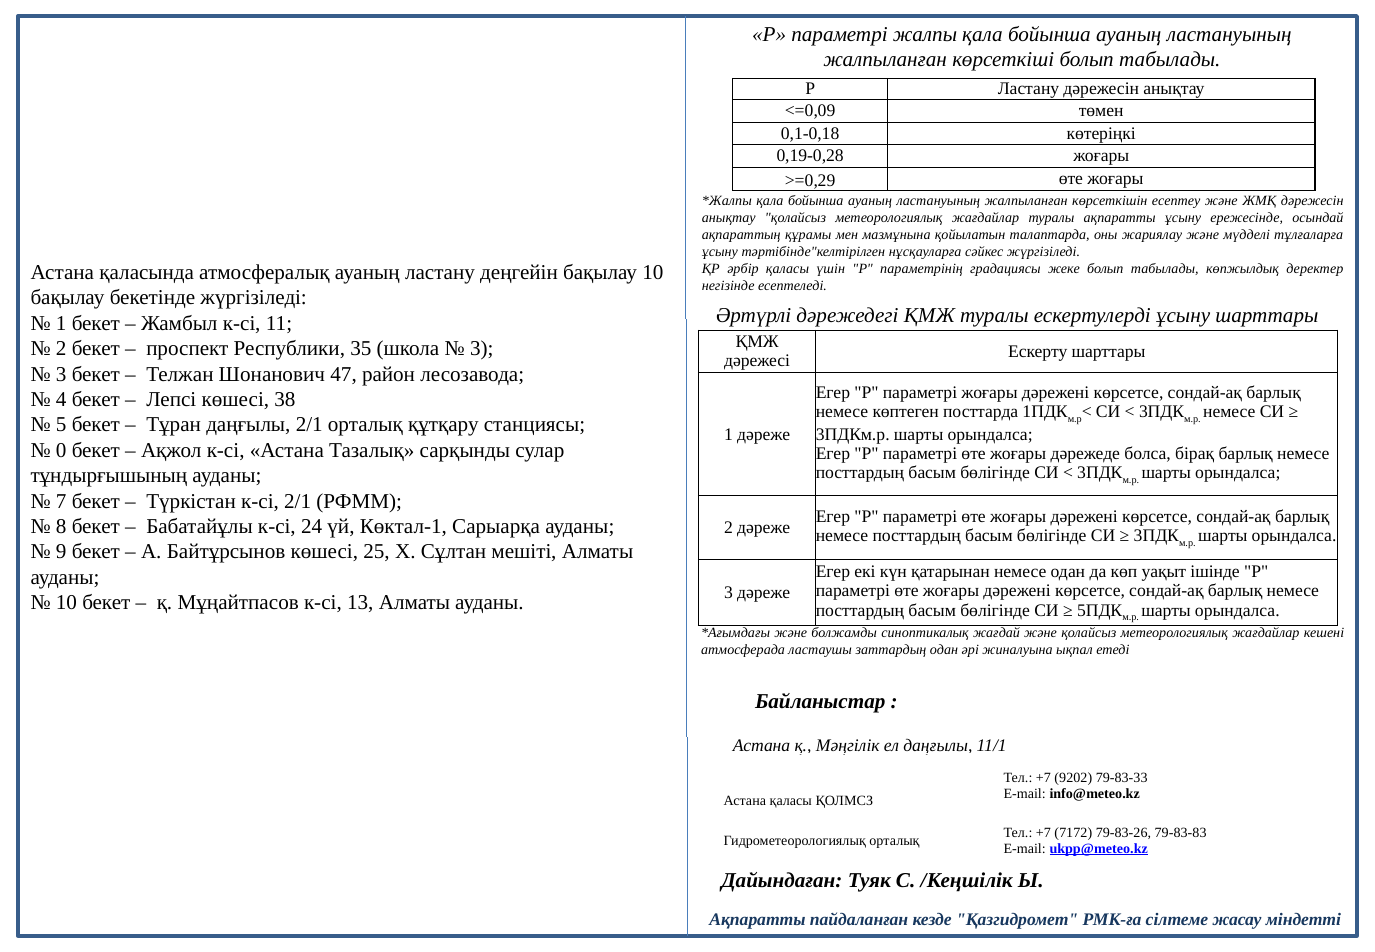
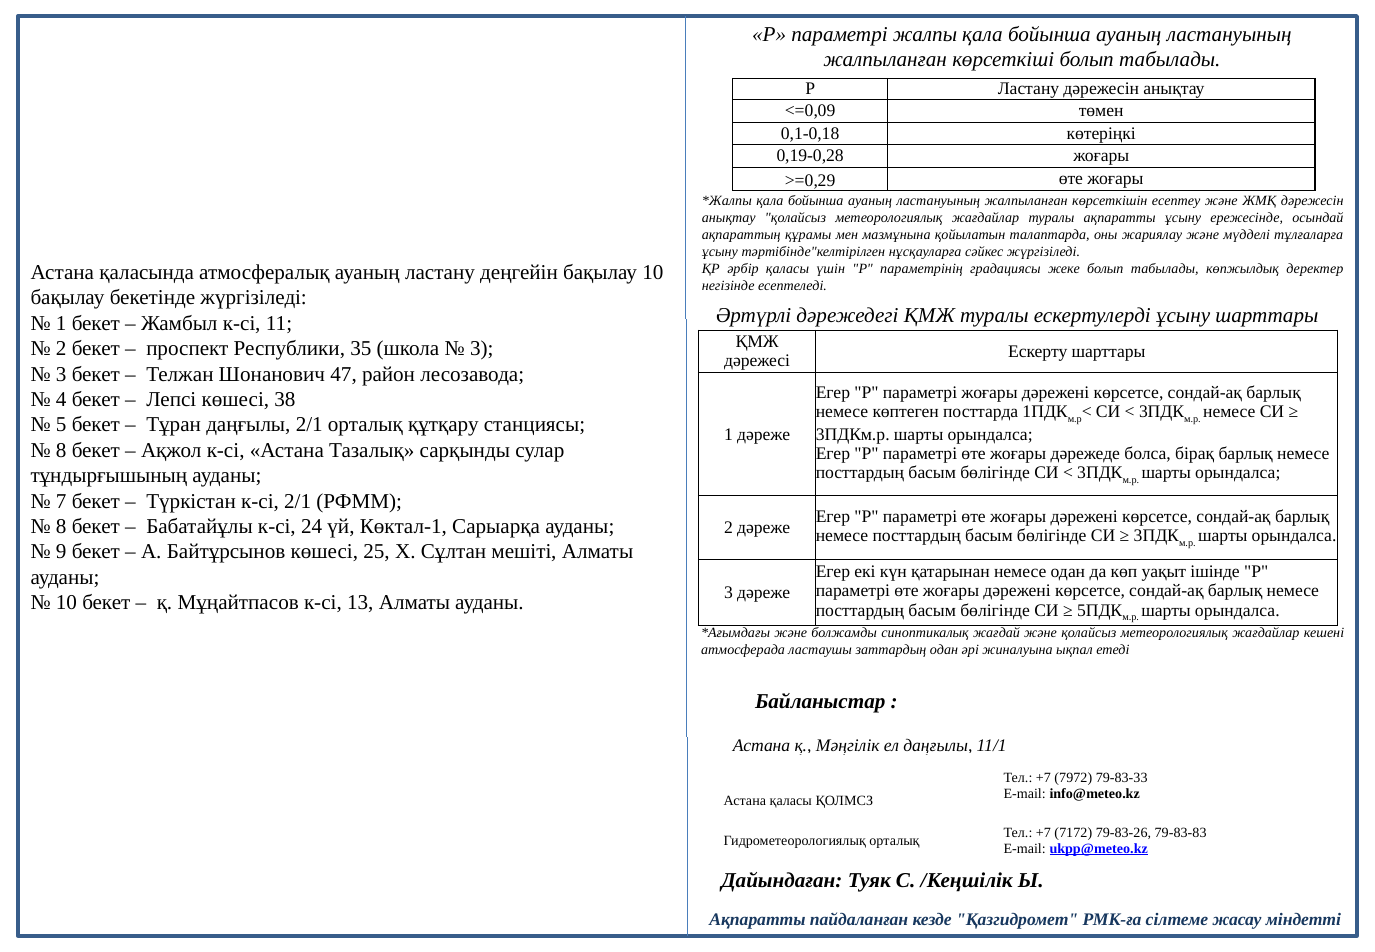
0: 0 -> 8 (61, 450)
9202: 9202 -> 7972 (1073, 778)
